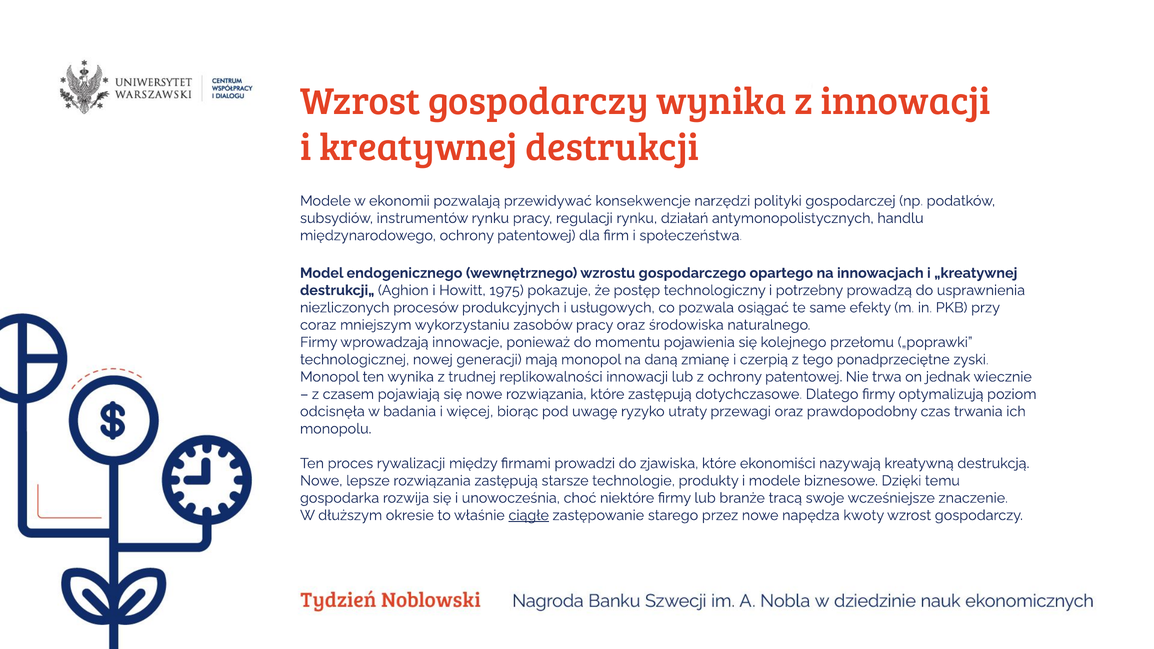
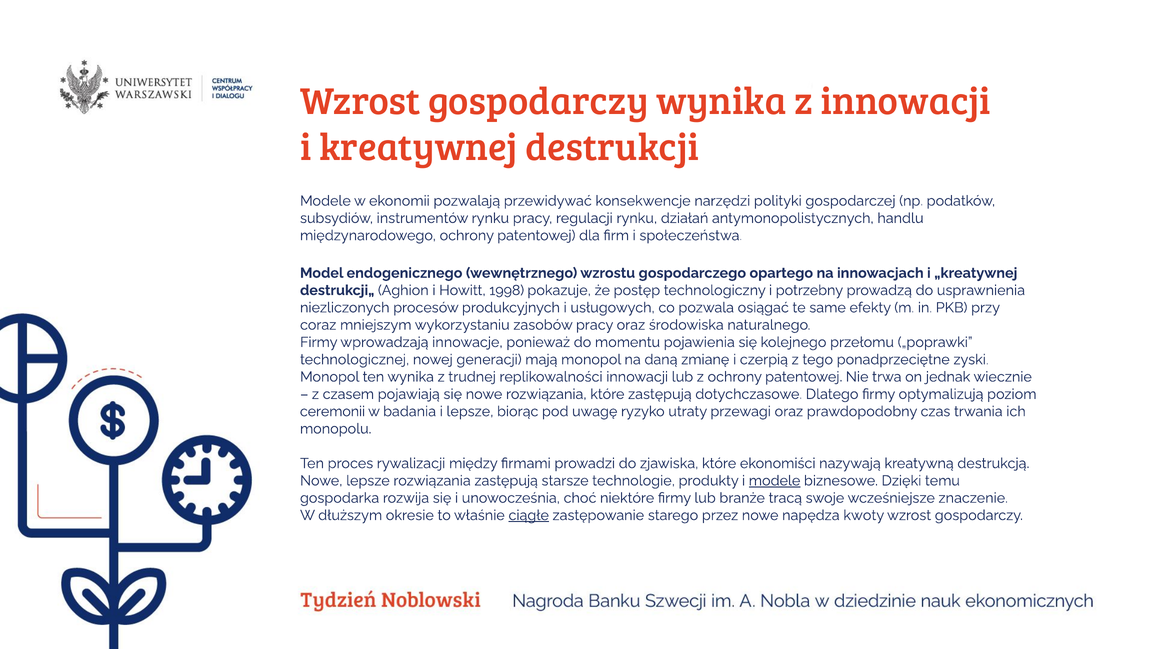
1975: 1975 -> 1998 (507, 290)
odcisnęła: odcisnęła -> ceremonii (333, 412)
i więcej: więcej -> lepsze (470, 412)
modele underline: none -> present (775, 481)
